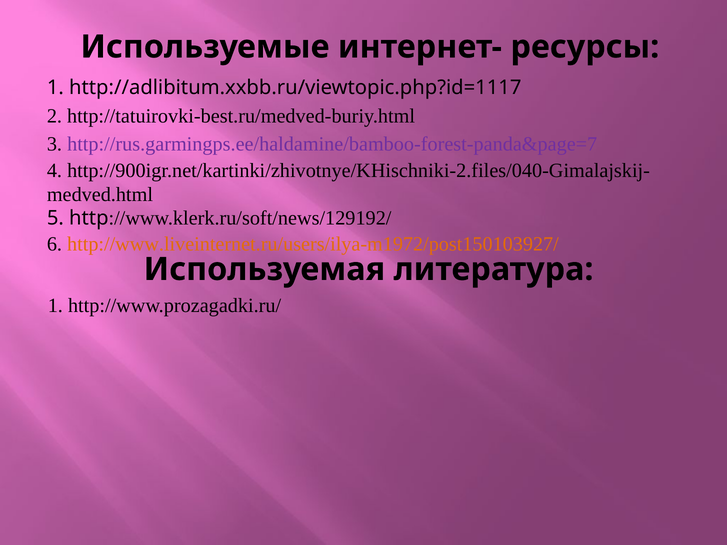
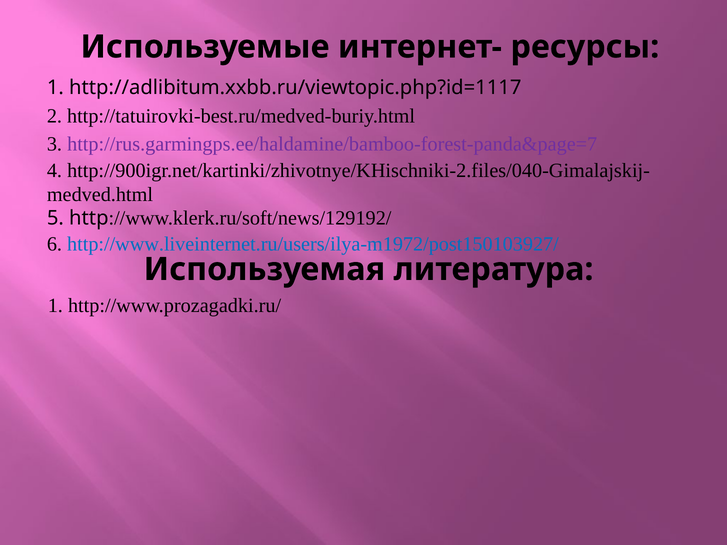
http://www.liveinternet.ru/users/ilya-m1972/post150103927/ colour: orange -> blue (313, 244)
